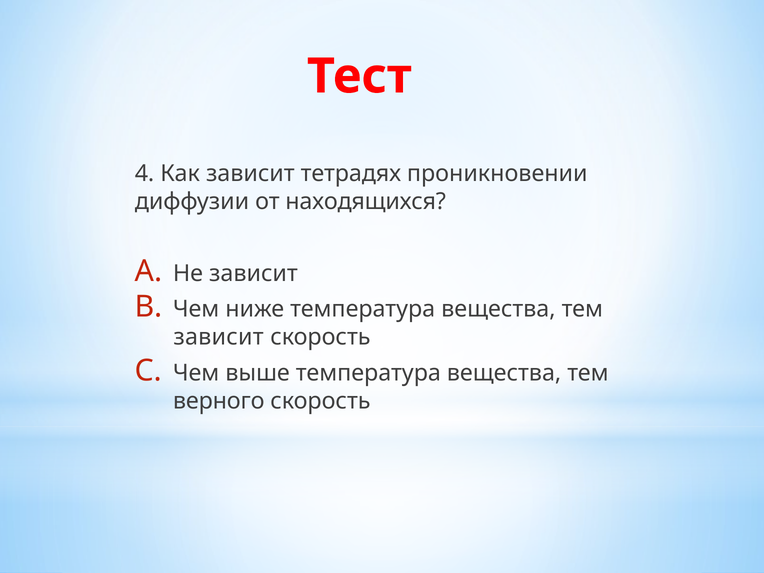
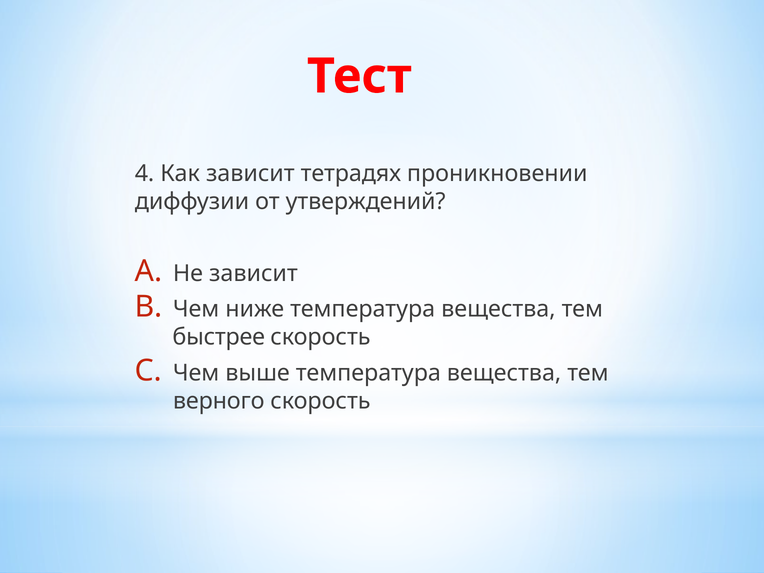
находящихся: находящихся -> утверждений (366, 202)
зависит: зависит -> быстрее (219, 337)
